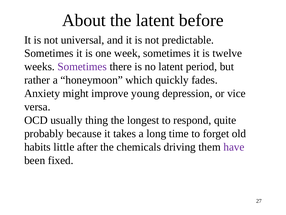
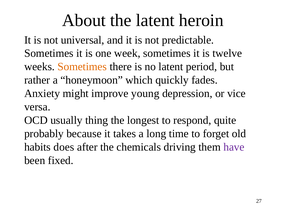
before: before -> heroin (201, 20)
Sometimes colour: purple -> orange (82, 67)
little: little -> does (64, 147)
